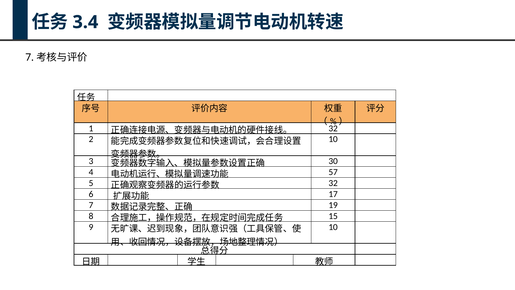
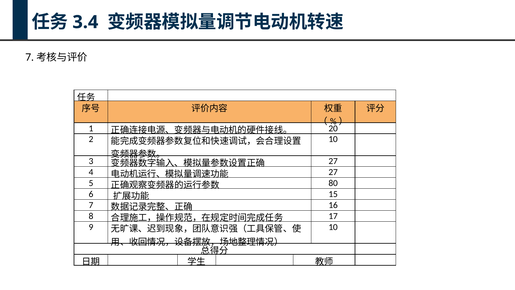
32: 32 -> 20 (333, 128)
30: 30 -> 27 (333, 161)
57: 57 -> 27 (333, 172)
32: 32 -> 80 (333, 183)
17: 17 -> 15 (333, 194)
19: 19 -> 16 (333, 205)
15: 15 -> 17 (333, 216)
